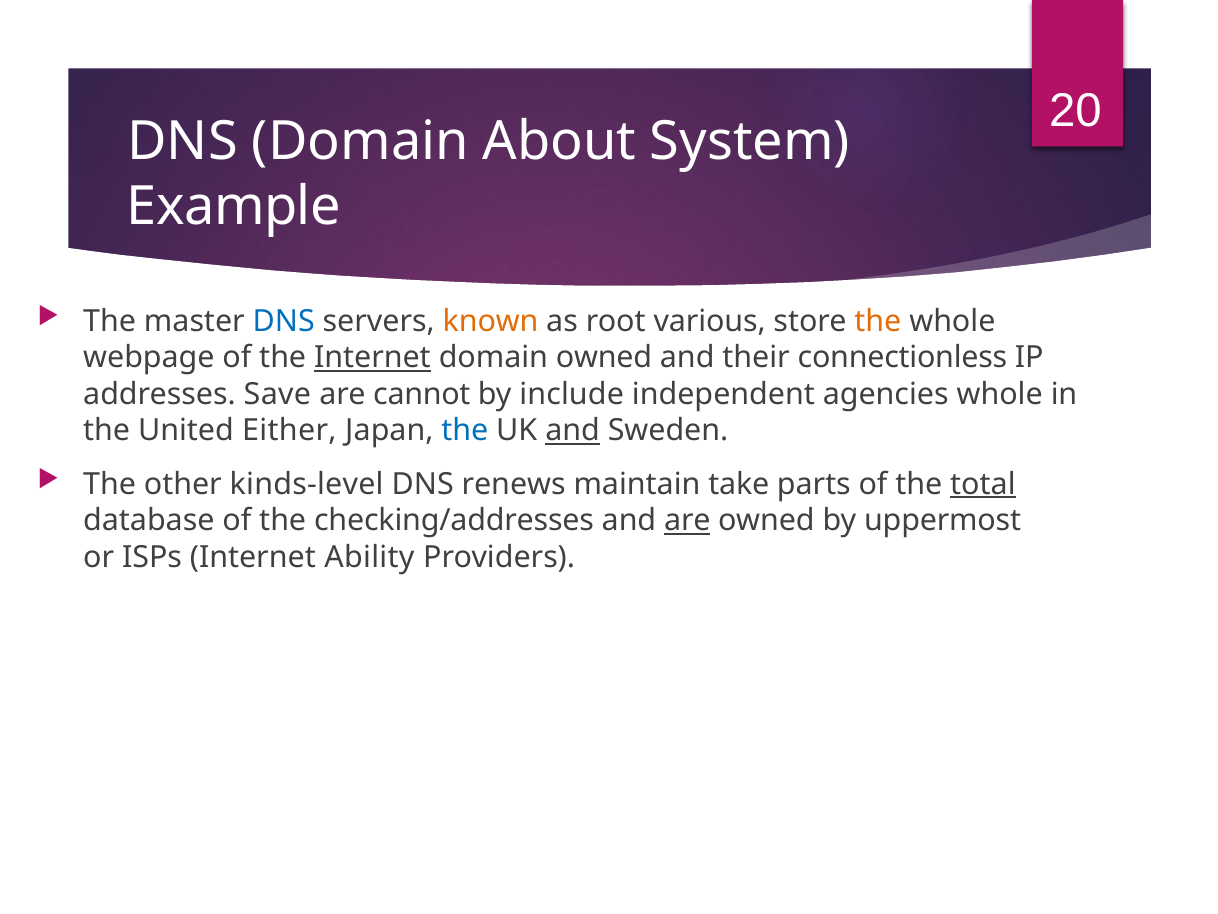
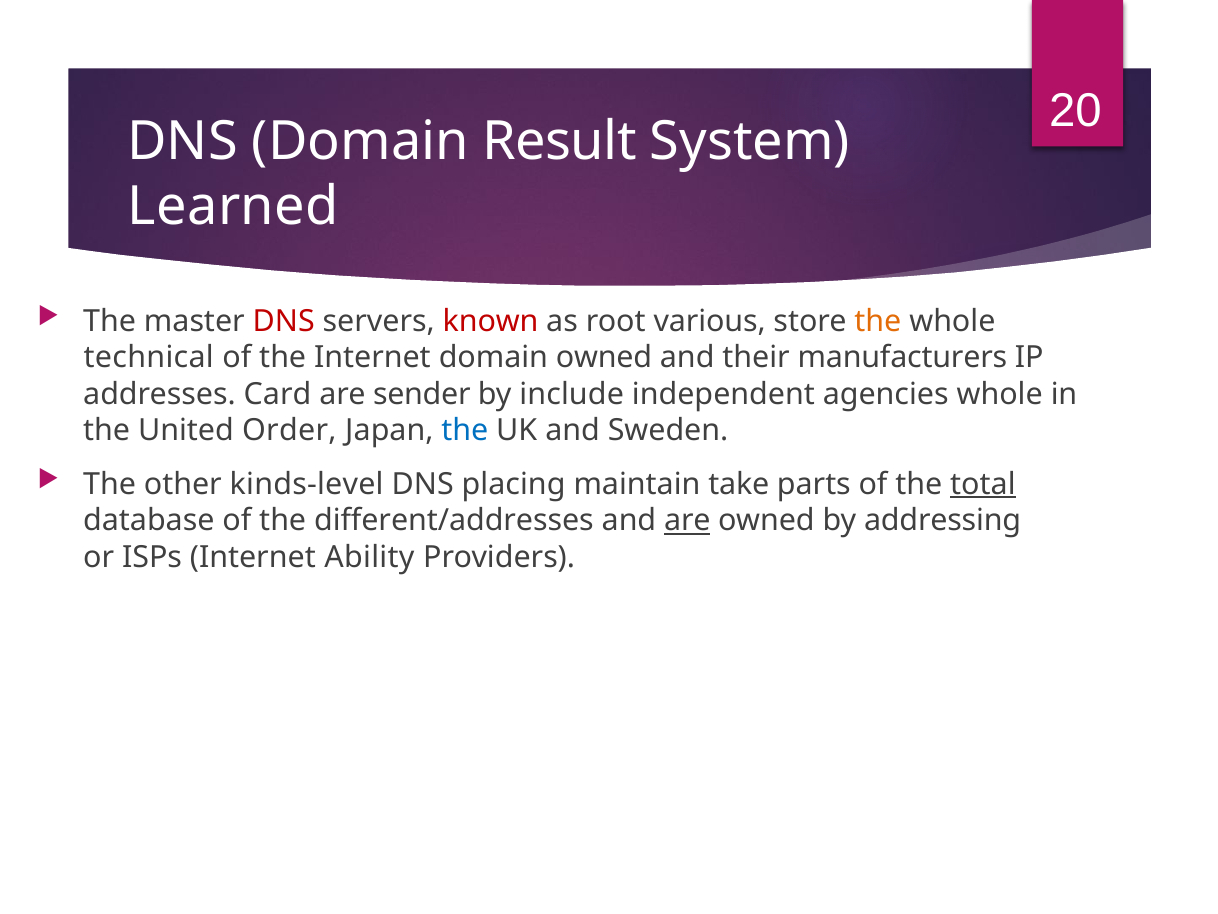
About: About -> Result (560, 142)
Example: Example -> Learned (233, 207)
DNS colour: blue -> red (284, 321)
known colour: orange -> red (491, 321)
webpage: webpage -> technical (149, 357)
Internet underline: present -> none (372, 357)
connectionless: connectionless -> manufacturers (902, 357)
Save: Save -> Card (278, 394)
cannot: cannot -> sender (422, 394)
Either: Either -> Order (289, 430)
and underline: present -> none (573, 430)
renews: renews -> placing (514, 484)
checking/addresses: checking/addresses -> different/addresses (454, 520)
uppermost: uppermost -> addressing (943, 520)
